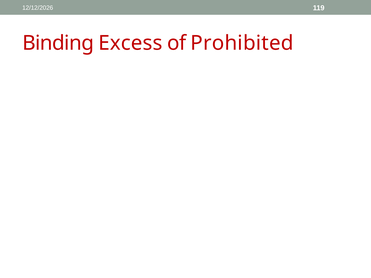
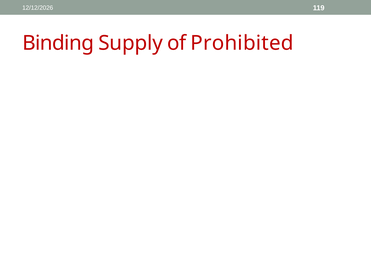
Excess: Excess -> Supply (131, 43)
